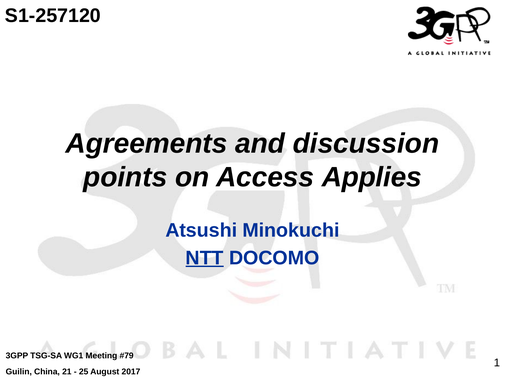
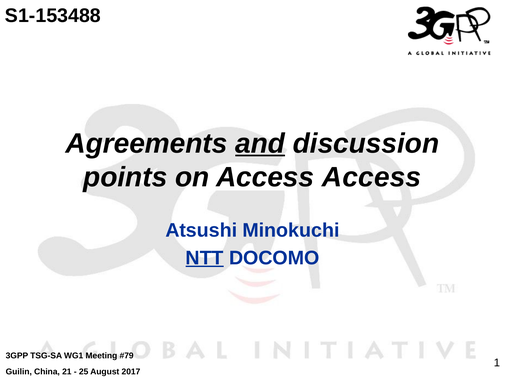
S1-257120: S1-257120 -> S1-153488 (53, 16)
and underline: none -> present (260, 143)
Access Applies: Applies -> Access (372, 177)
